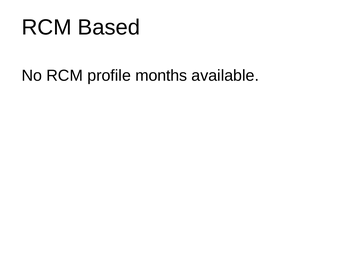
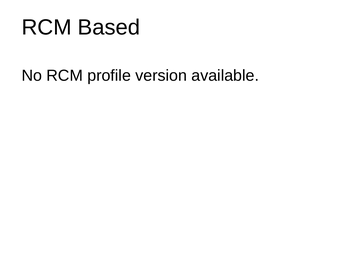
months: months -> version (161, 75)
